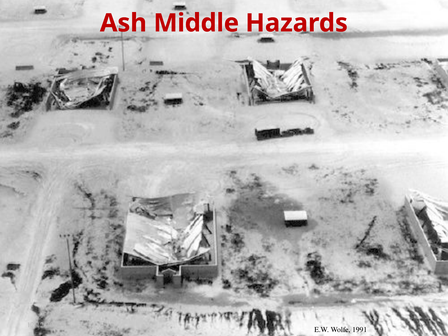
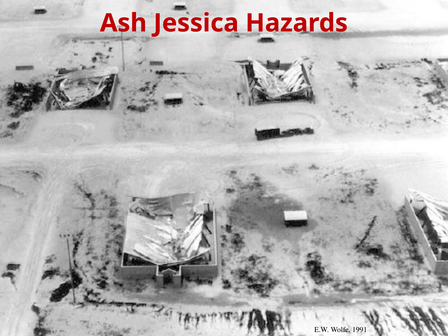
Middle: Middle -> Jessica (196, 23)
